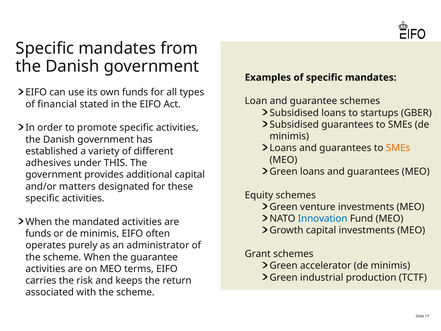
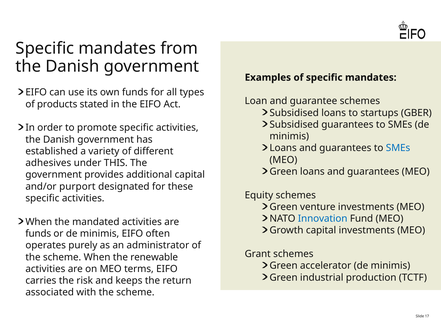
financial: financial -> products (57, 104)
SMEs colour: orange -> blue (398, 148)
matters: matters -> purport (77, 186)
the guarantee: guarantee -> renewable (154, 257)
